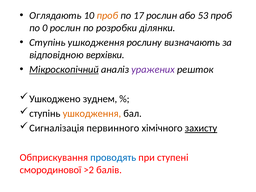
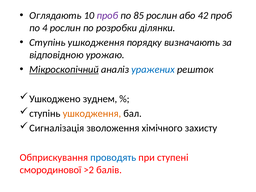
проб colour: orange -> purple (107, 15)
17: 17 -> 85 (139, 15)
53: 53 -> 42 (203, 15)
0: 0 -> 4 (45, 28)
рослину: рослину -> порядку (144, 43)
верхівки: верхівки -> урожаю (105, 55)
уражених colour: purple -> blue (153, 70)
первинного: первинного -> зволоження (113, 128)
захисту underline: present -> none (201, 128)
